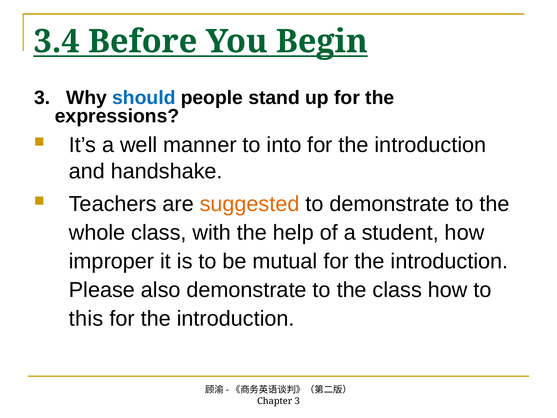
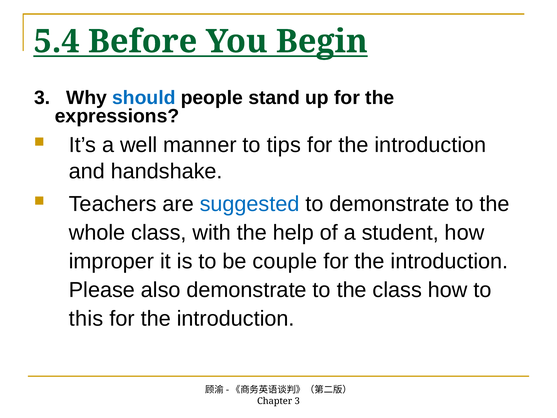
3.4: 3.4 -> 5.4 (57, 42)
into: into -> tips (284, 145)
suggested colour: orange -> blue (250, 204)
mutual: mutual -> couple (285, 261)
